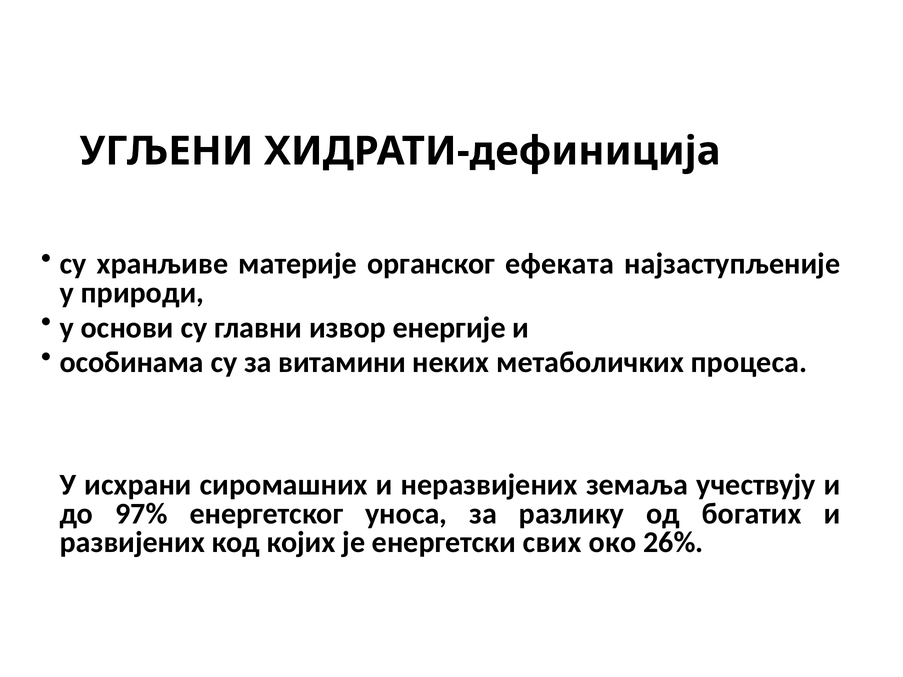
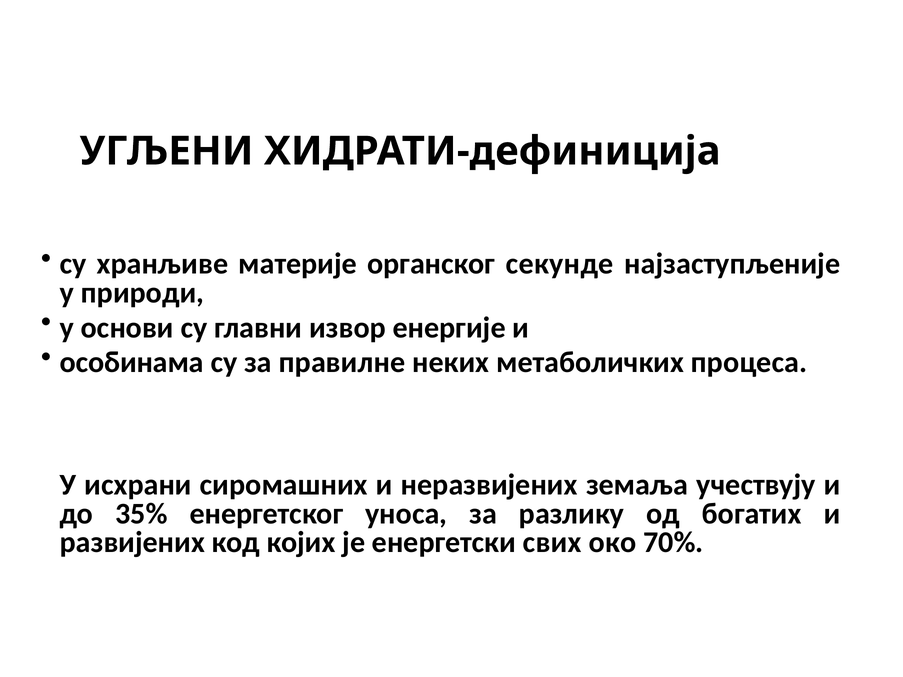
ефеката: ефеката -> секунде (560, 264)
витамини: витамини -> правилне (342, 363)
97%: 97% -> 35% (141, 514)
26%: 26% -> 70% (673, 543)
